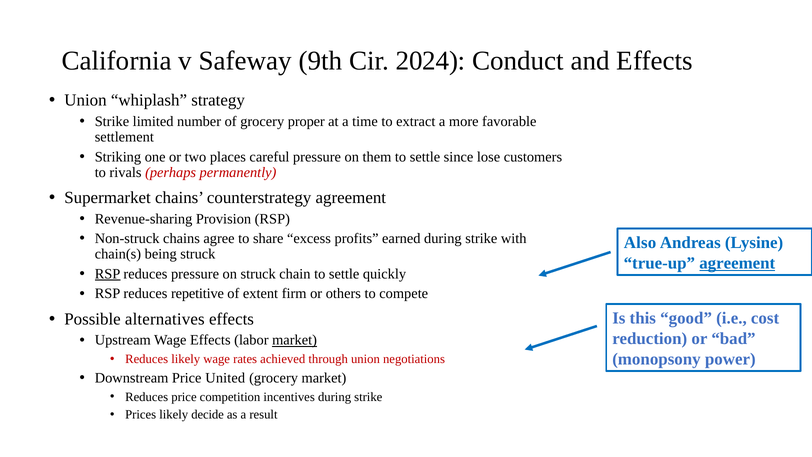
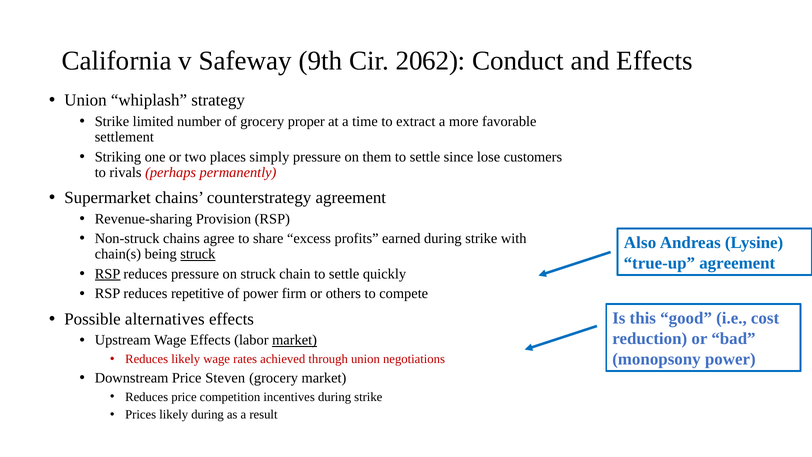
2024: 2024 -> 2062 (431, 61)
careful: careful -> simply (269, 157)
struck underline: none -> present (198, 254)
agreement underline: present -> none (737, 263)
of extent: extent -> power (261, 294)
United: United -> Steven (225, 378)
likely decide: decide -> during (208, 415)
